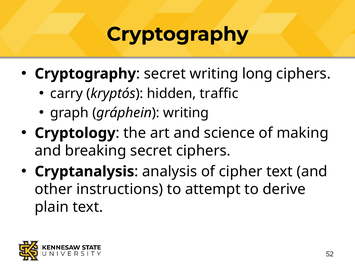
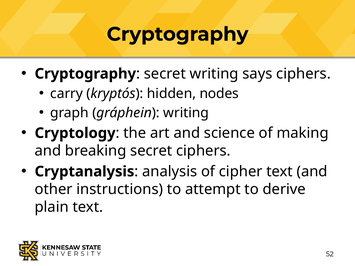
long: long -> says (257, 74)
traffic: traffic -> nodes (219, 94)
